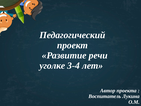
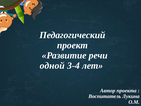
уголке: уголке -> одной (52, 65)
